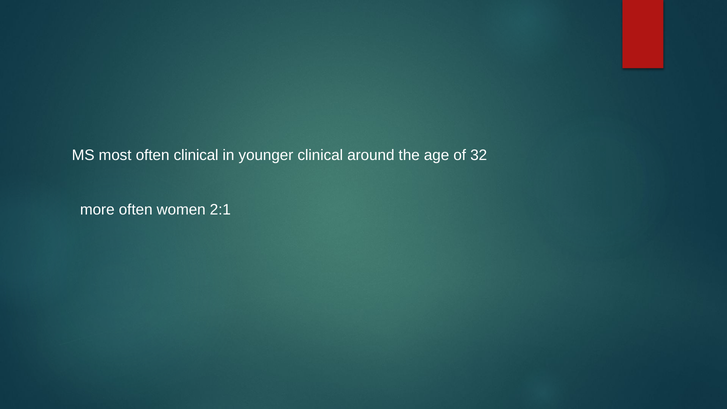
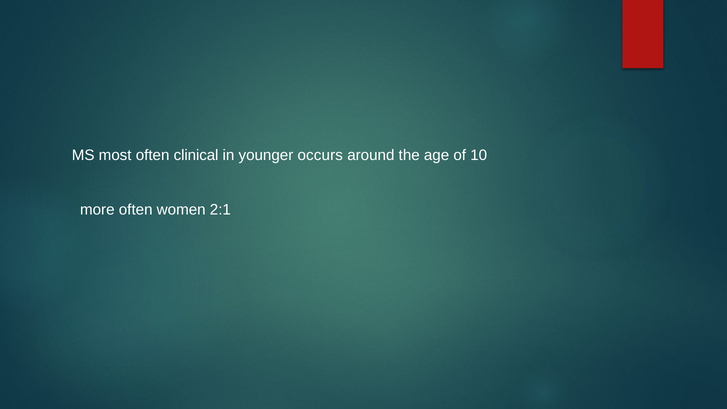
younger clinical: clinical -> occurs (320, 155)
32: 32 -> 10 (479, 155)
